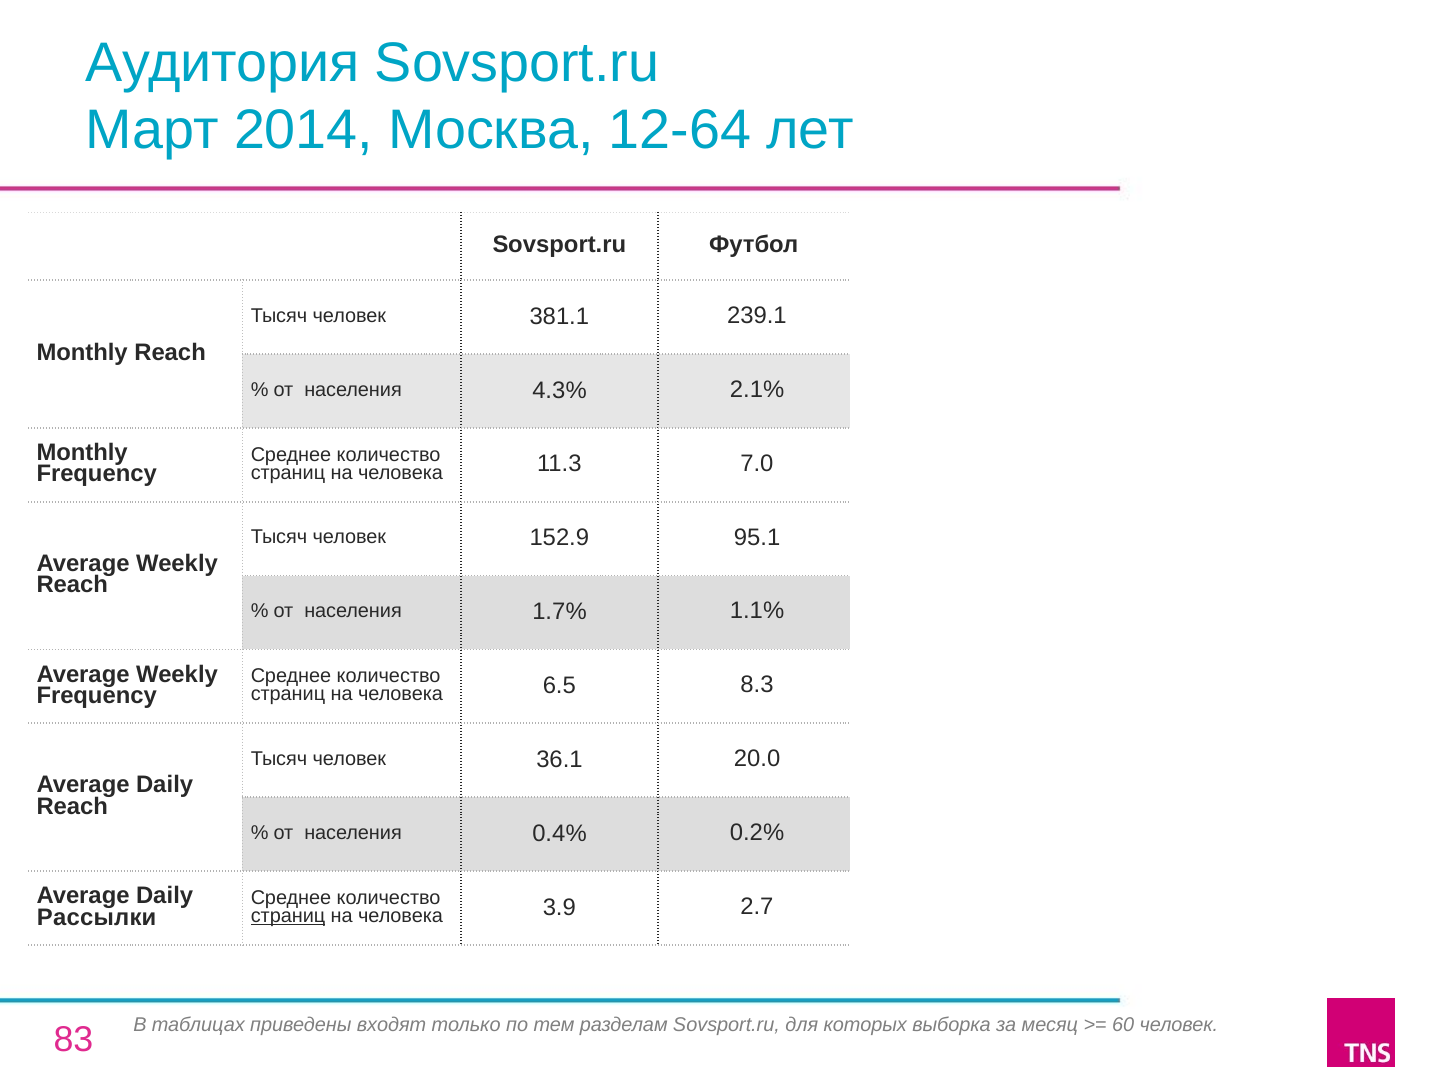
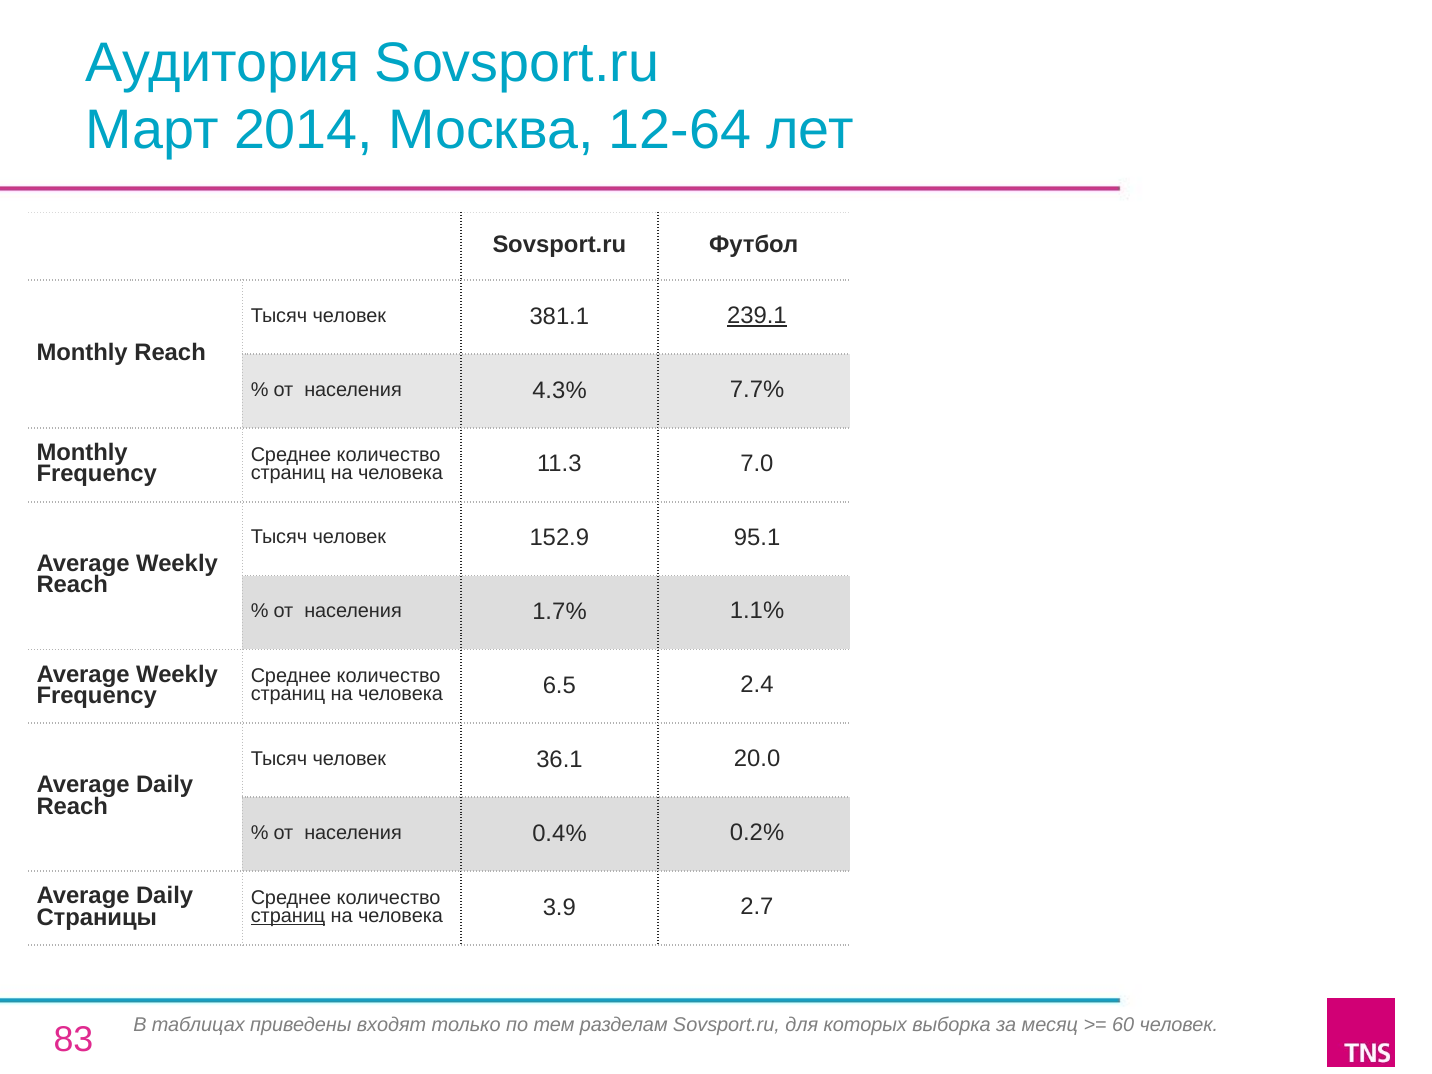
239.1 underline: none -> present (757, 316)
2.1%: 2.1% -> 7.7% (757, 389)
8.3: 8.3 -> 2.4 (757, 685)
Рассылки: Рассылки -> Страницы (97, 917)
